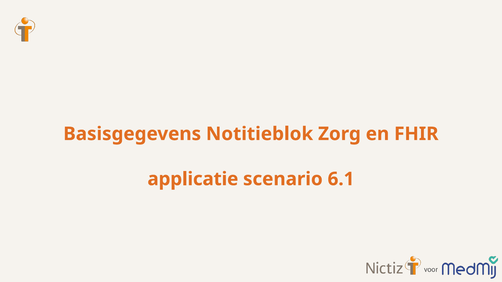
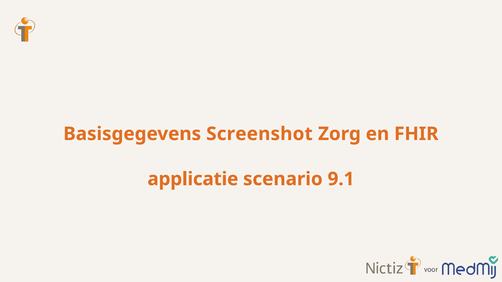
Notitieblok: Notitieblok -> Screenshot (259, 134)
6.1: 6.1 -> 9.1 (341, 179)
